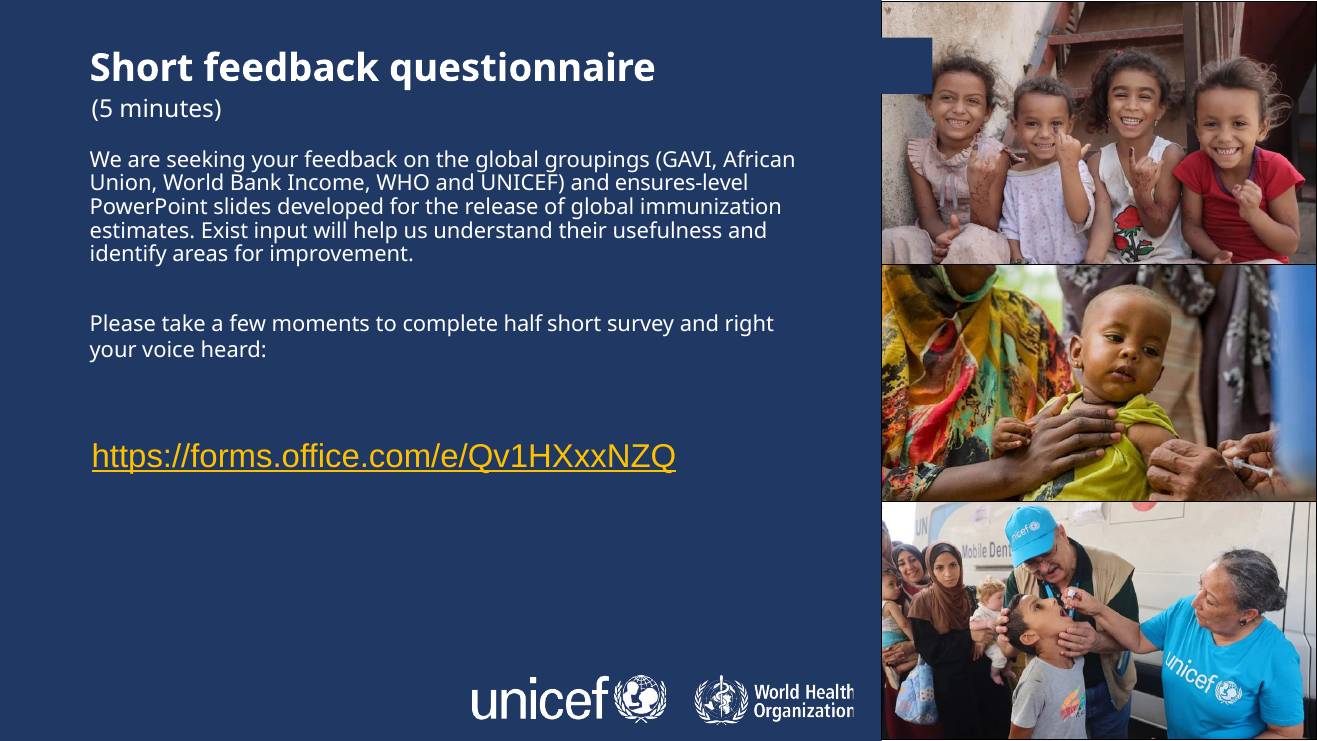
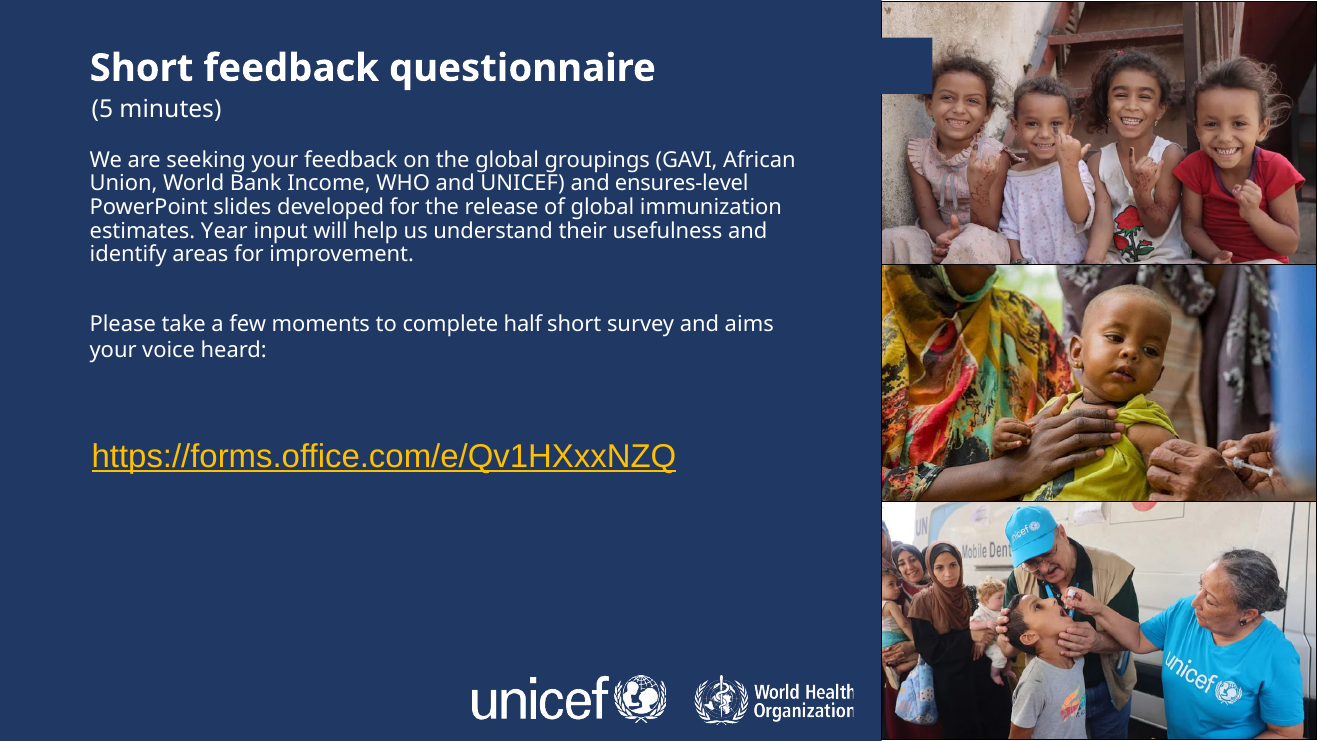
Exist: Exist -> Year (224, 231)
right: right -> aims (749, 324)
